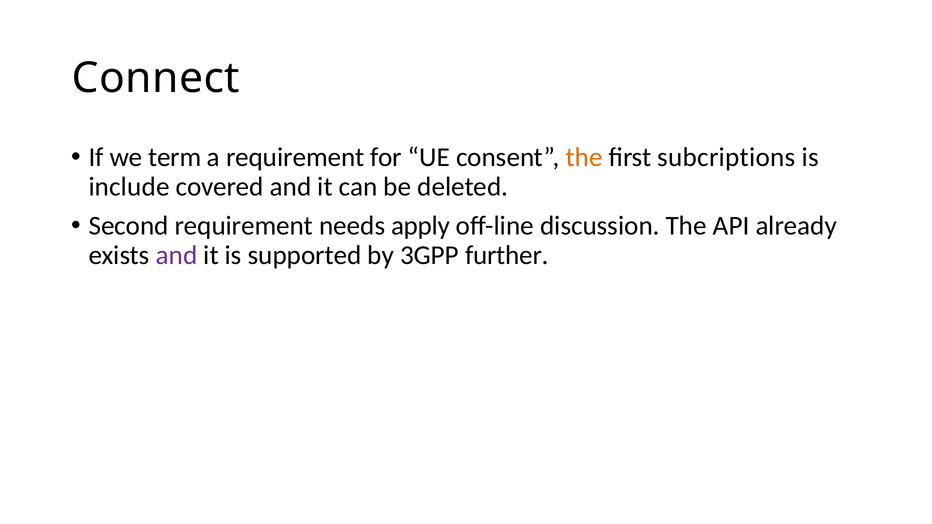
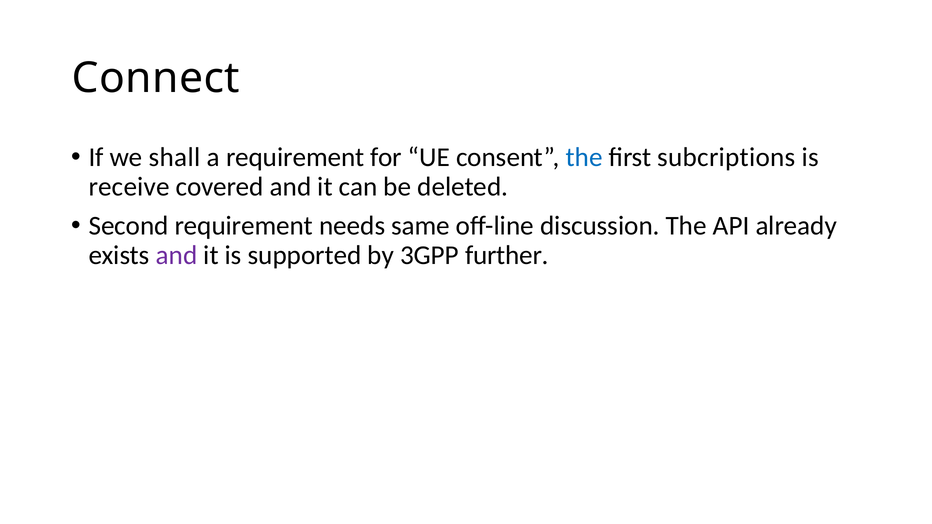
term: term -> shall (175, 158)
the colour: orange -> blue (584, 158)
include: include -> receive (129, 187)
apply: apply -> same (421, 226)
